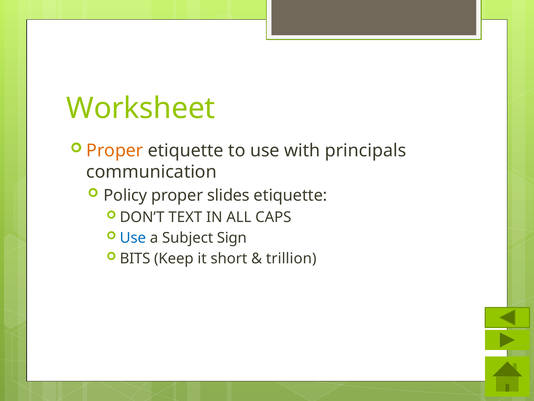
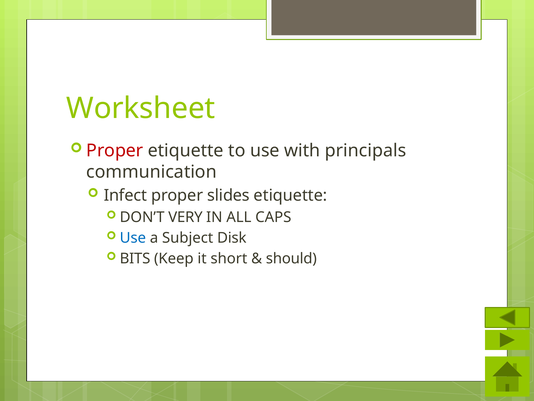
Proper colour: orange -> red (115, 150)
Policy: Policy -> Infect (125, 195)
TEXT: TEXT -> VERY (185, 217)
Sign: Sign -> Disk (232, 238)
trillion: trillion -> should (291, 258)
